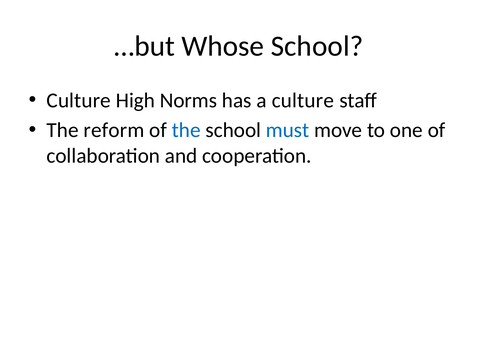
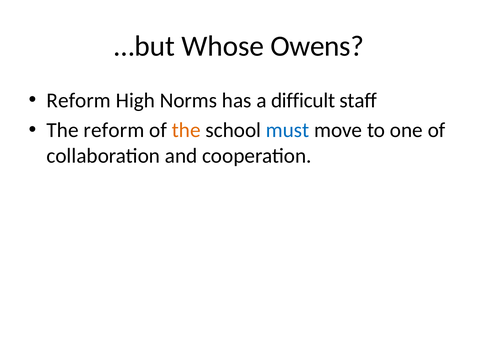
Whose School: School -> Owens (317, 46)
Culture: Culture -> Reform (79, 100)
a culture: culture -> difficult (303, 100)
the colour: blue -> orange (186, 130)
